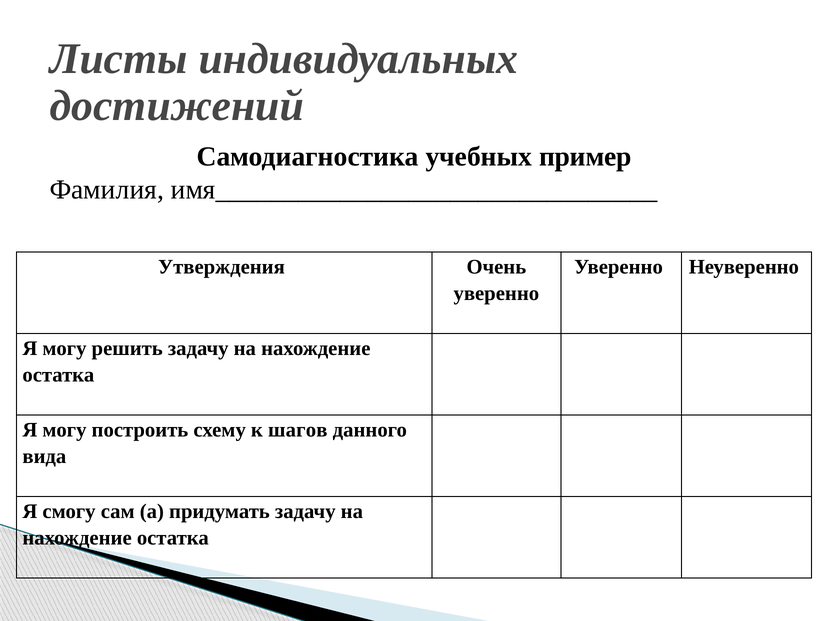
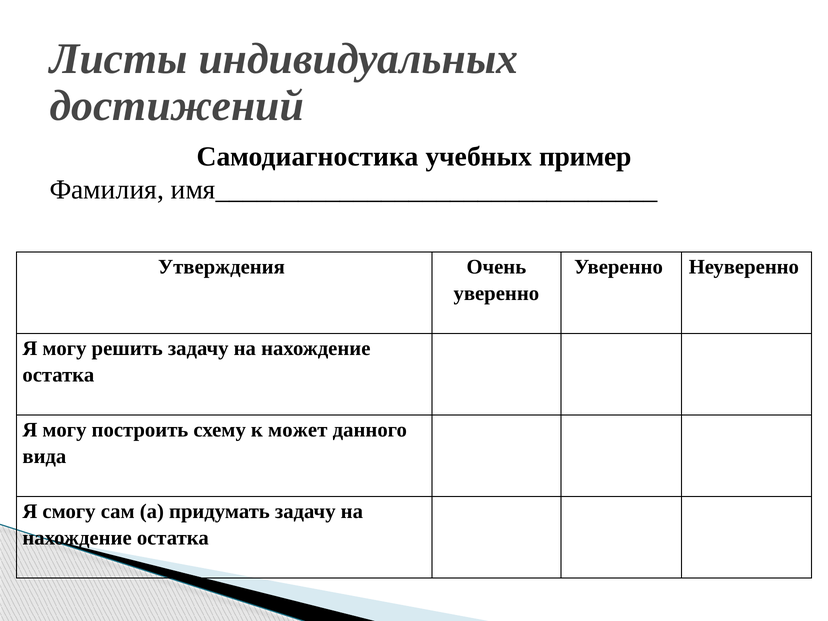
шагов: шагов -> может (298, 430)
